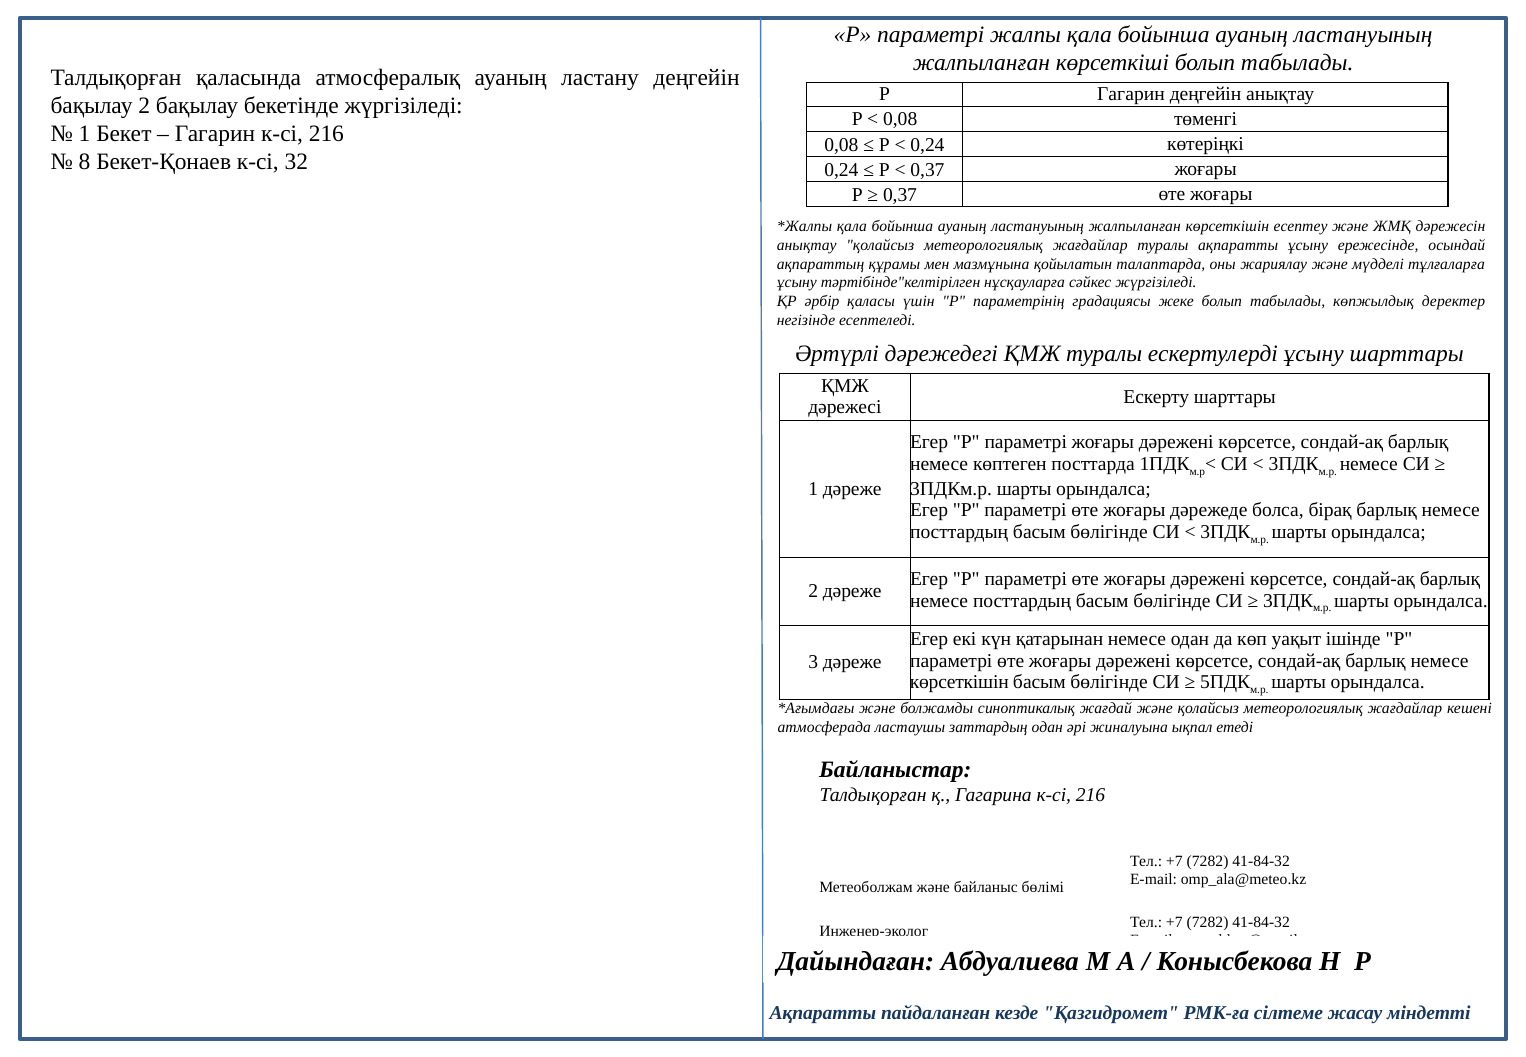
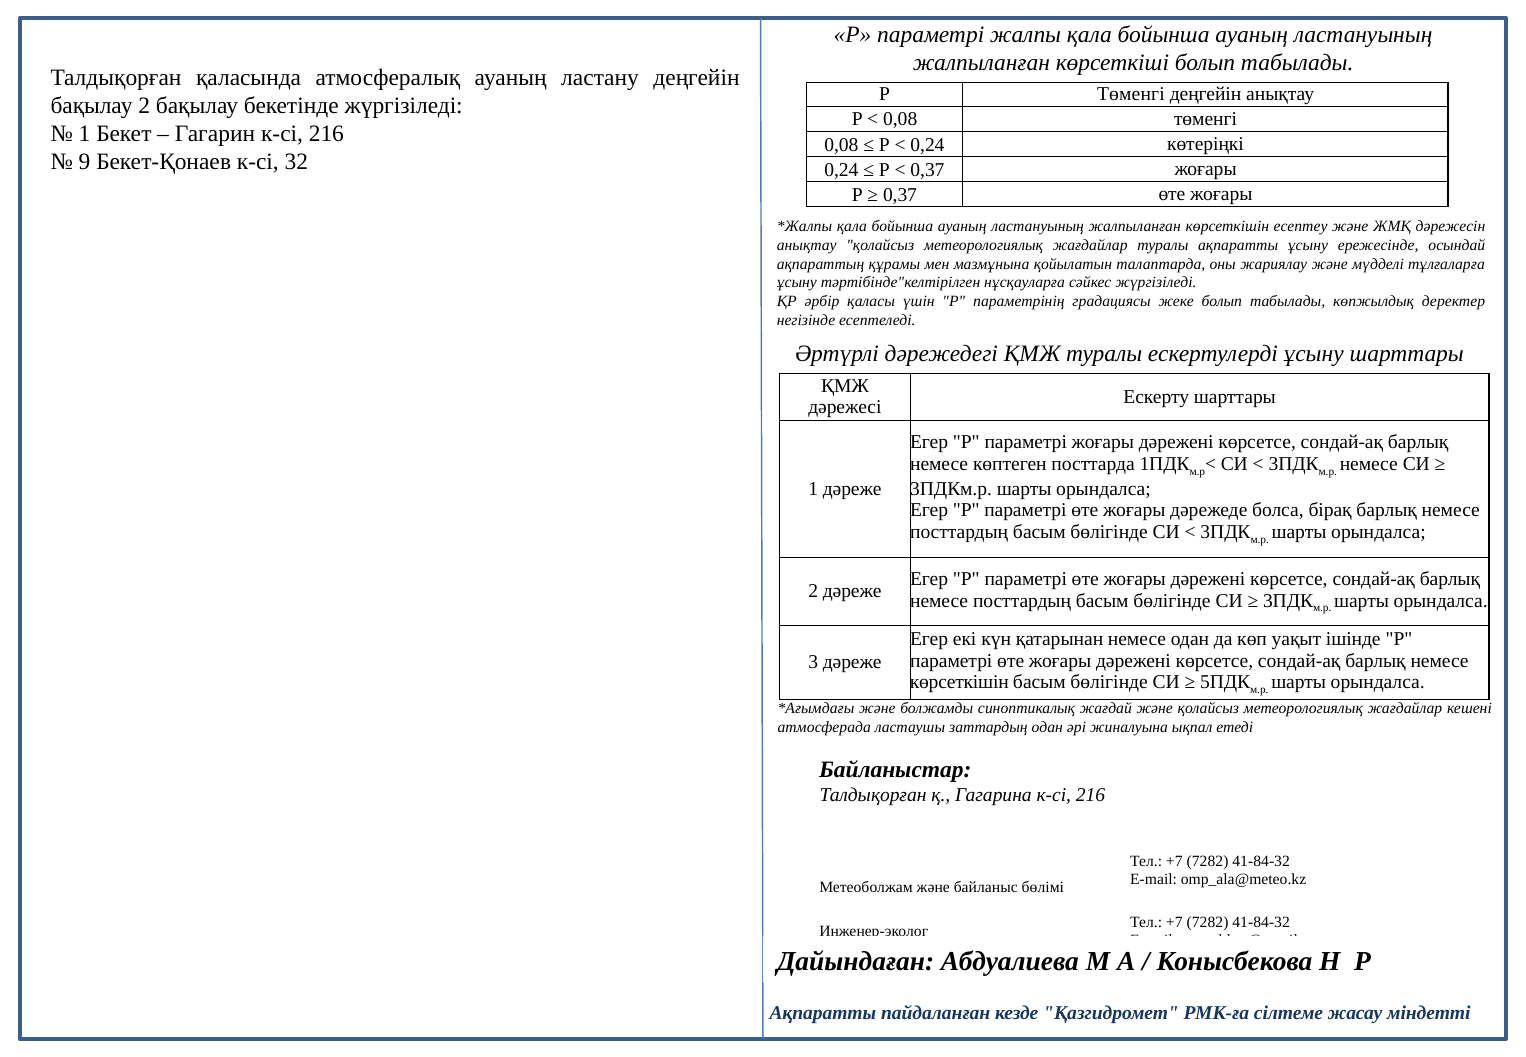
Р Гагарин: Гагарин -> Төменгі (1131, 94)
8: 8 -> 9 (85, 162)
